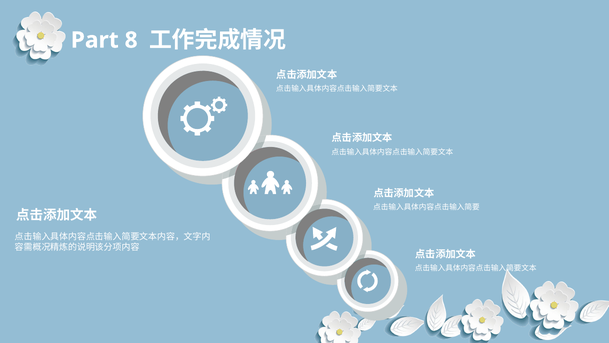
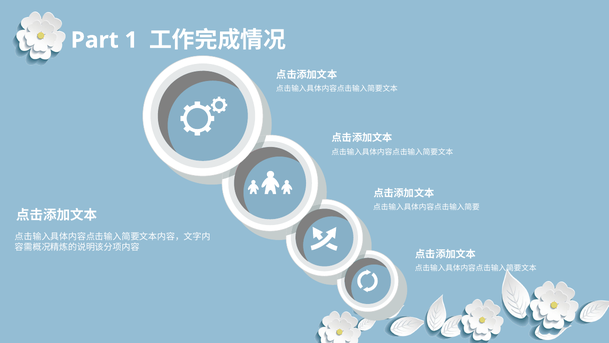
8: 8 -> 1 (131, 40)
